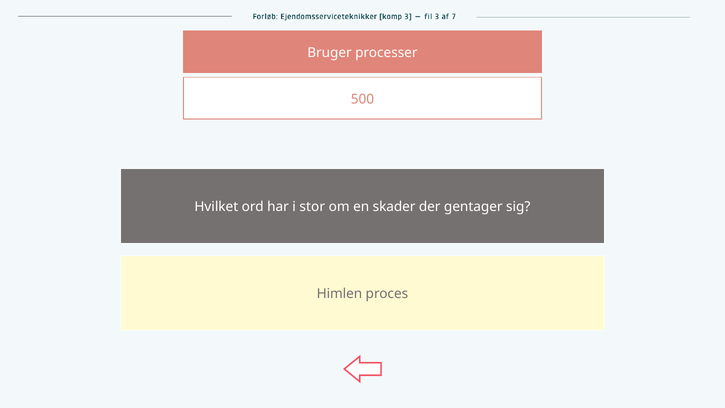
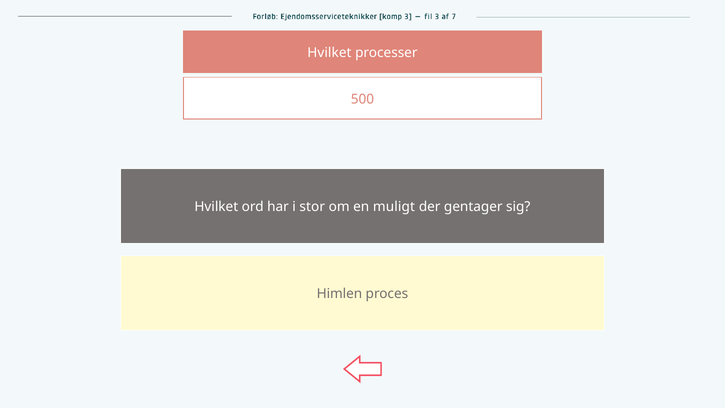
Bruger: Bruger -> Hvilket (329, 53)
skader: skader -> muligt (394, 207)
